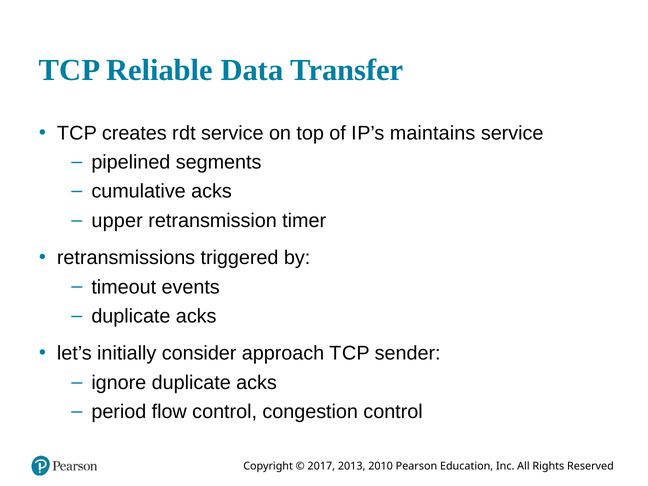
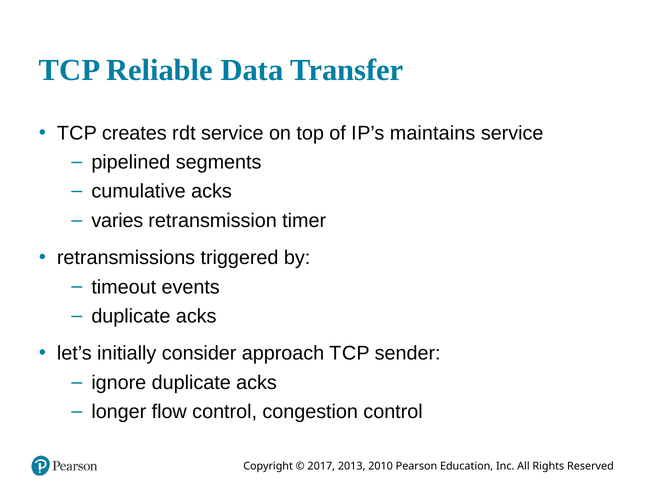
upper: upper -> varies (117, 221)
period: period -> longer (119, 412)
